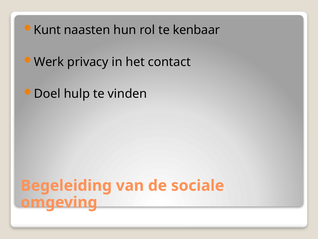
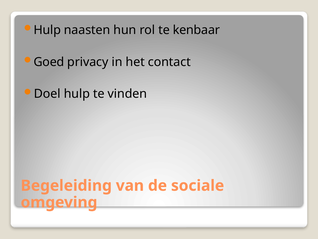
Kunt: Kunt -> Hulp (47, 30)
Werk: Werk -> Goed (49, 62)
